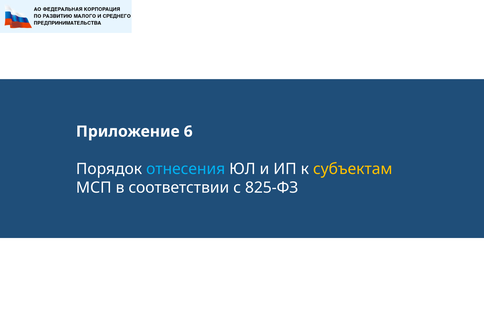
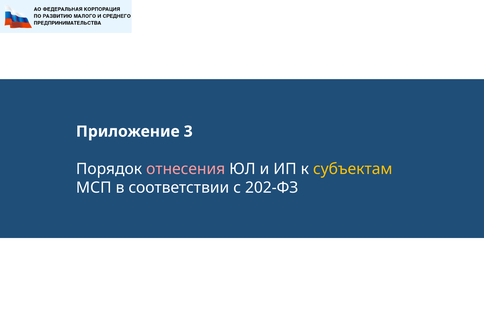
6: 6 -> 3 (188, 131)
отнесения colour: light blue -> pink (186, 169)
825-ФЗ: 825-ФЗ -> 202-ФЗ (272, 188)
